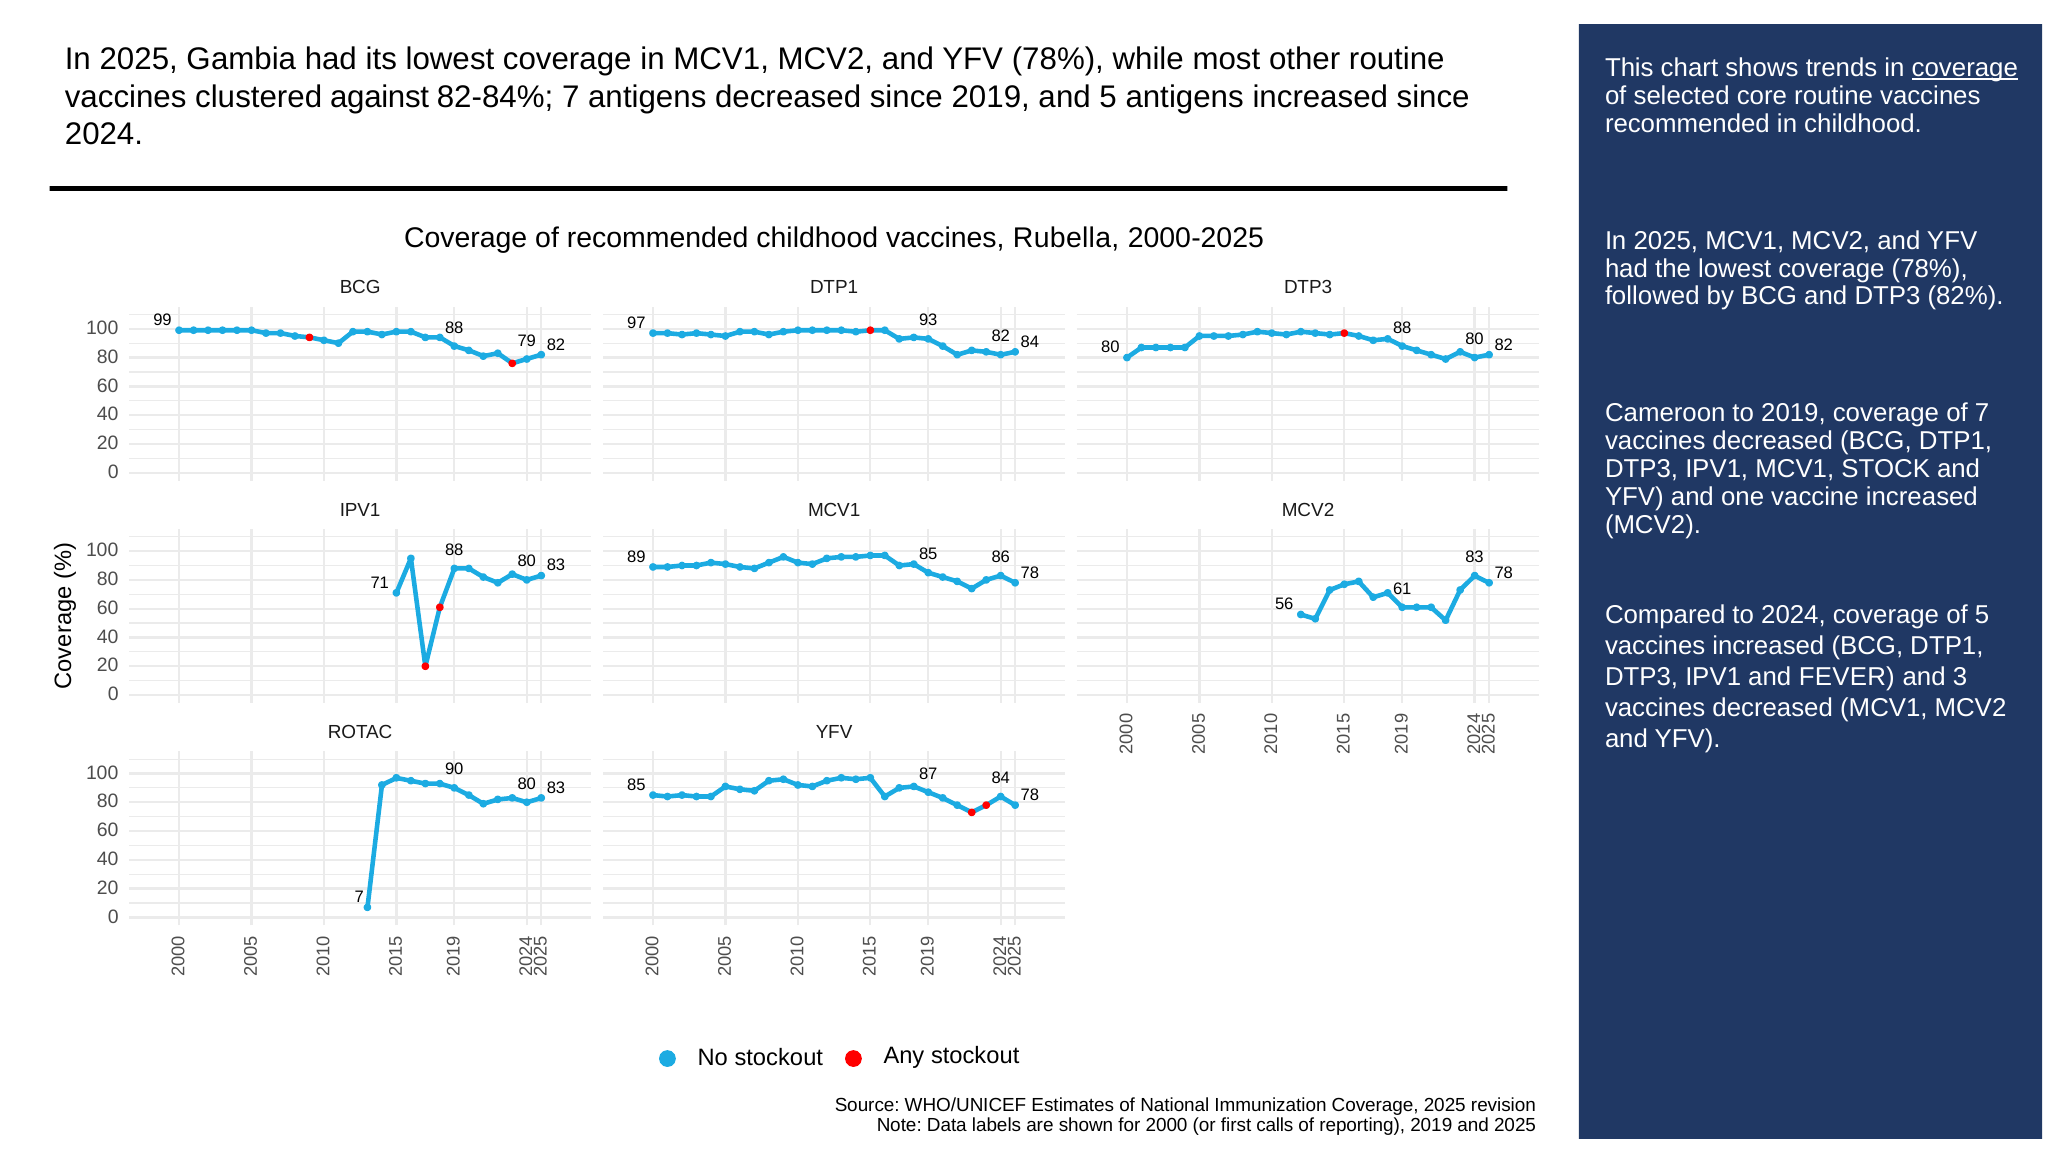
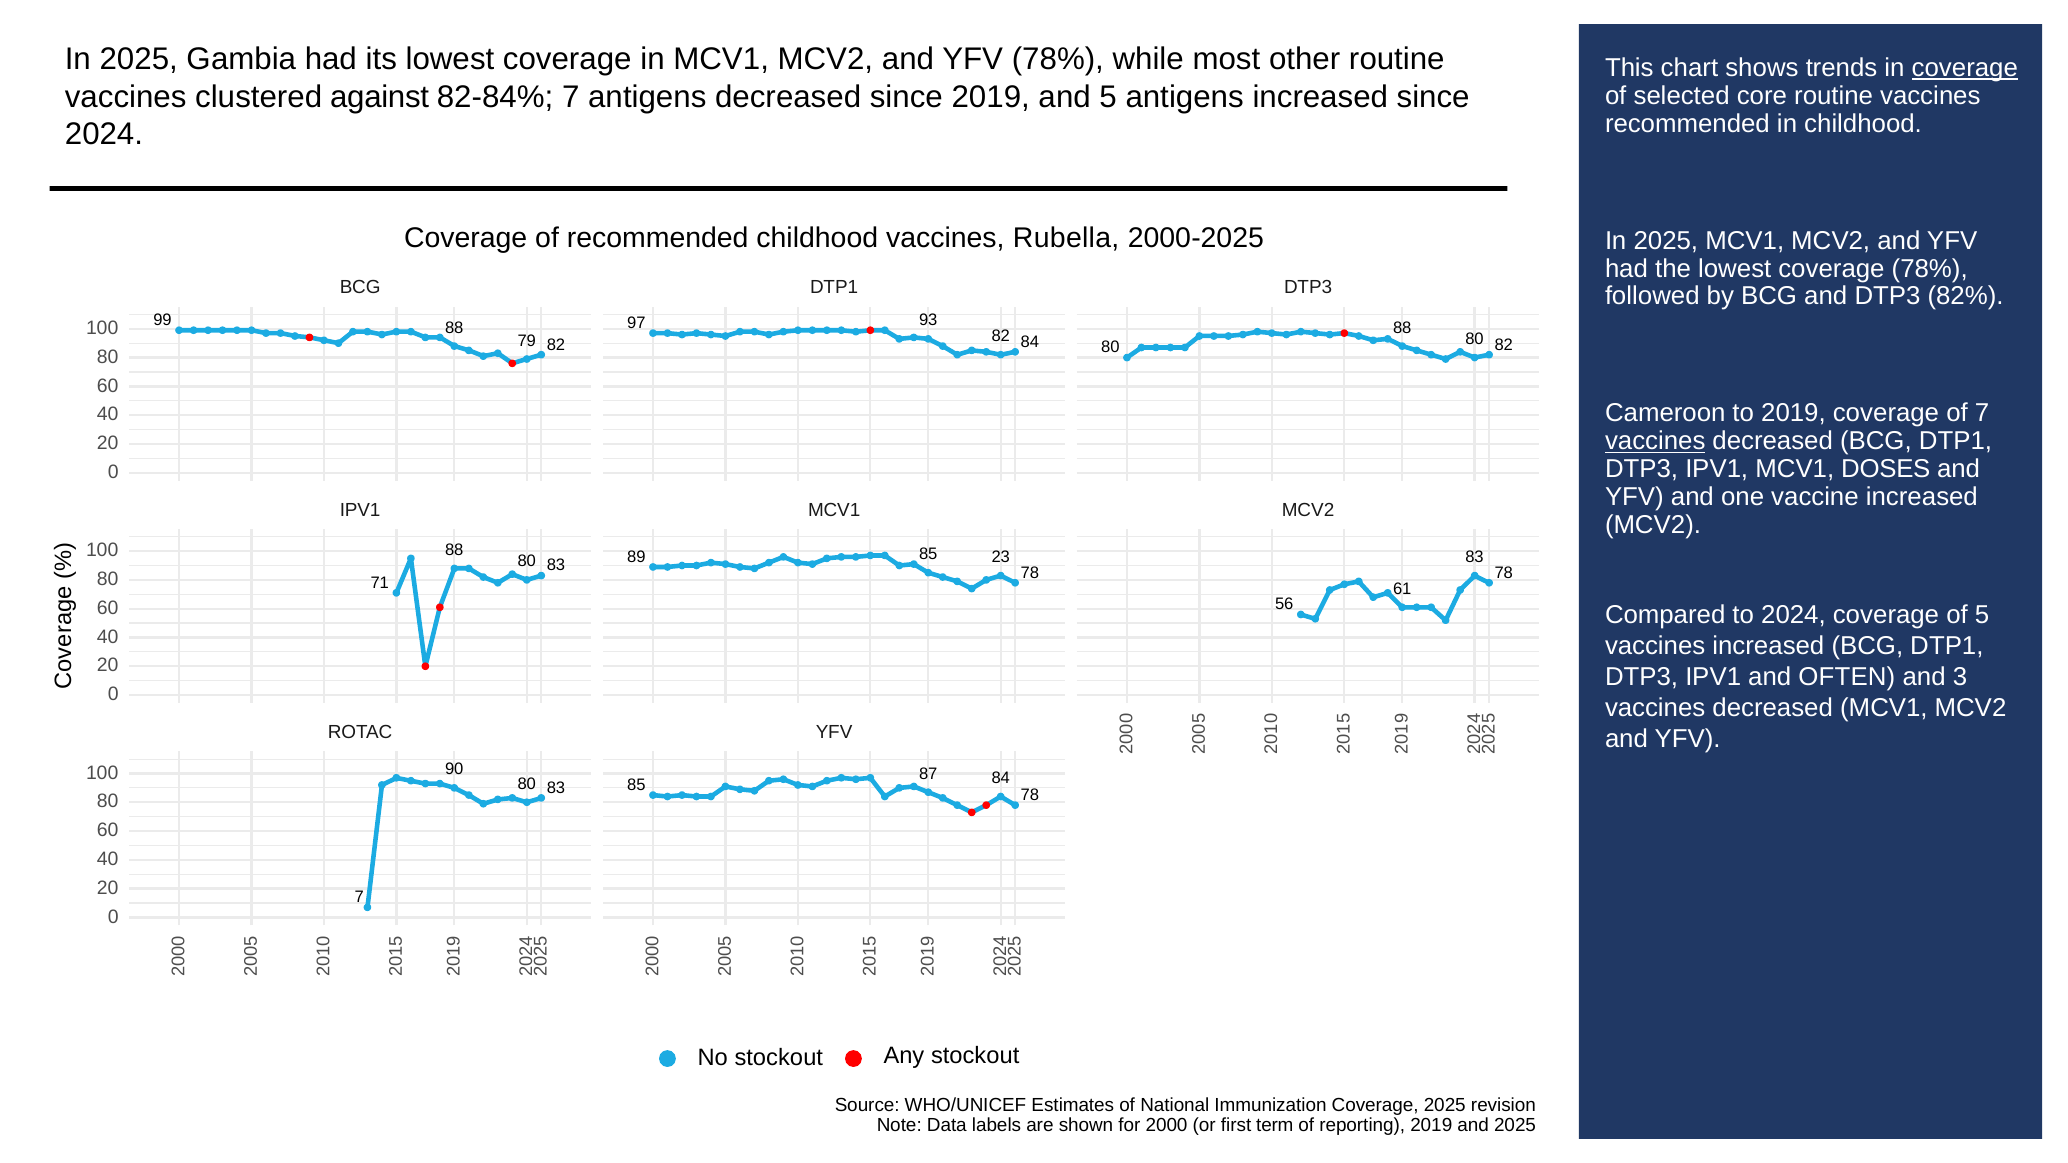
vaccines underline: none -> present (1655, 441)
STOCK: STOCK -> DOSES (1886, 469)
86: 86 -> 23 (1001, 557)
FEVER: FEVER -> OFTEN (1847, 677)
calls: calls -> term (1275, 1126)
